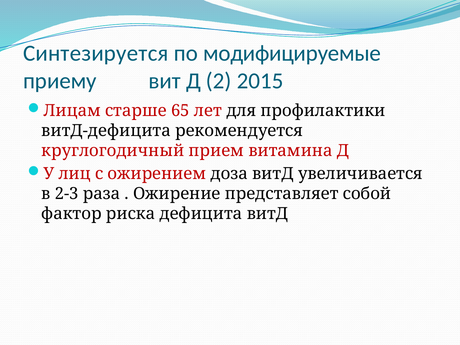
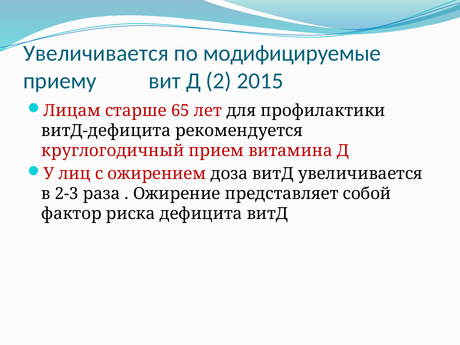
Синтезируется: Синтезируется -> Увеличивается (96, 53)
